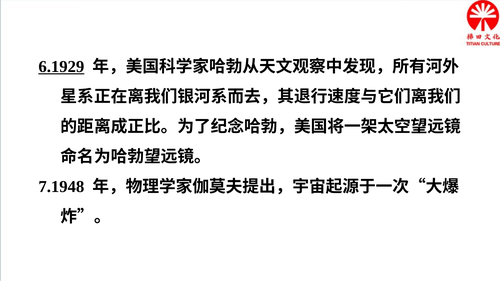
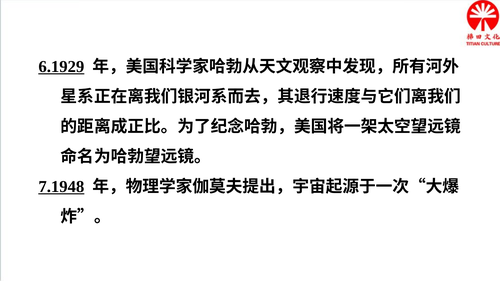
7.1948 underline: none -> present (61, 187)
